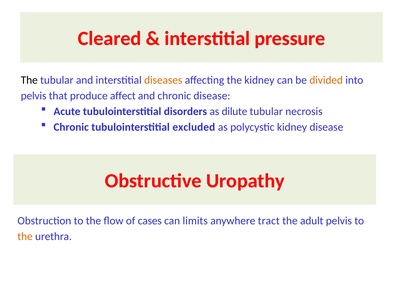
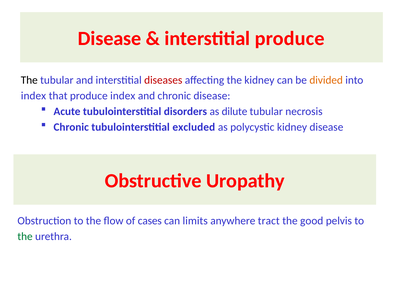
Cleared: Cleared -> Disease (110, 39)
interstitial pressure: pressure -> produce (290, 39)
diseases colour: orange -> red (163, 80)
pelvis: pelvis -> index (34, 96)
produce affect: affect -> index (123, 96)
adult: adult -> good (312, 221)
the colour: orange -> green (25, 237)
